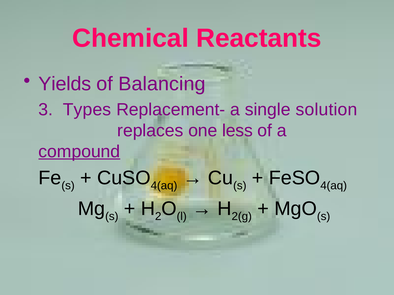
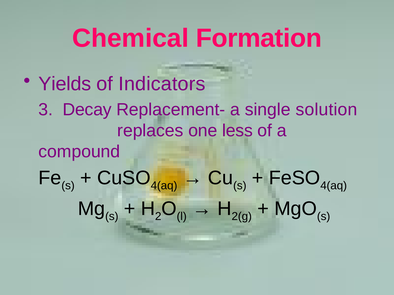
Reactants: Reactants -> Formation (259, 38)
Balancing: Balancing -> Indicators (162, 84)
Types: Types -> Decay (87, 110)
compound underline: present -> none (79, 152)
